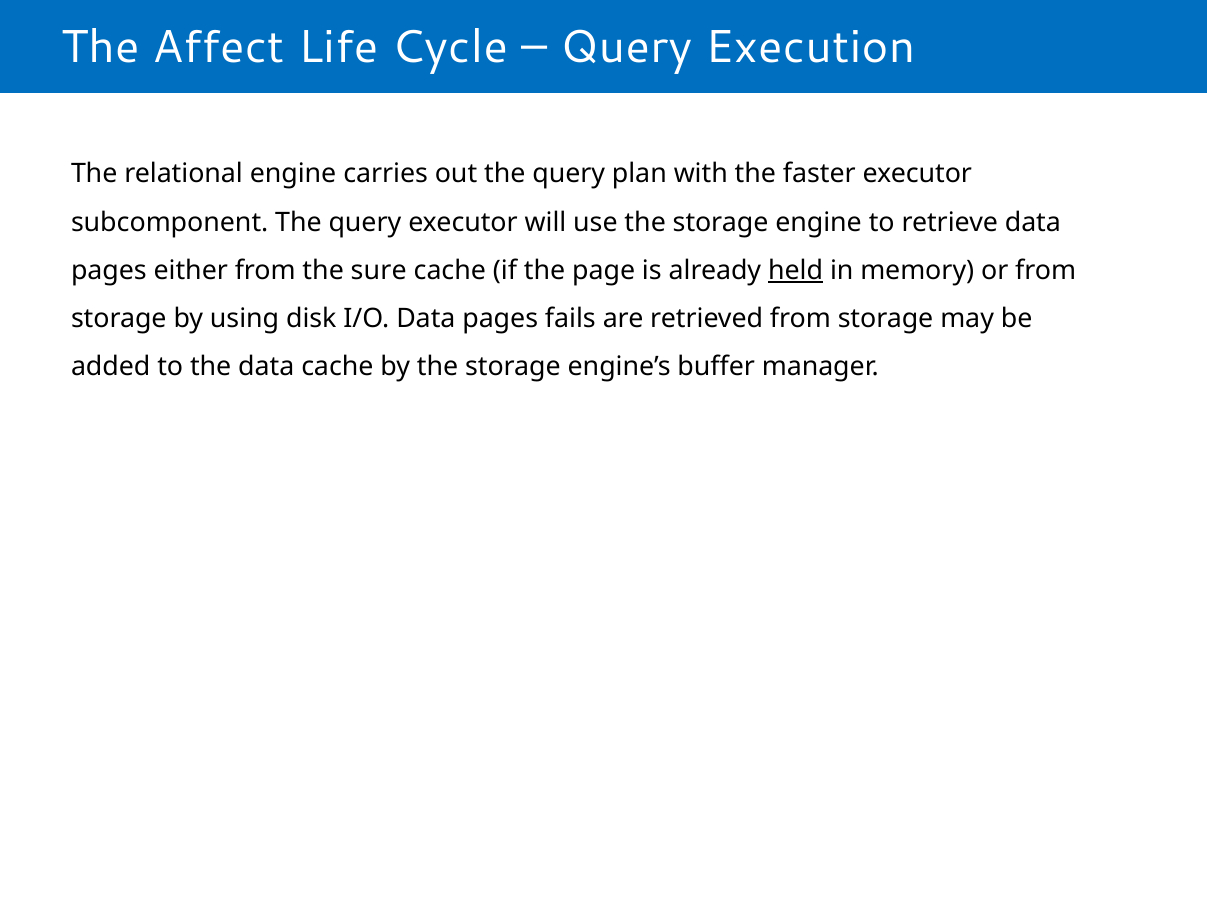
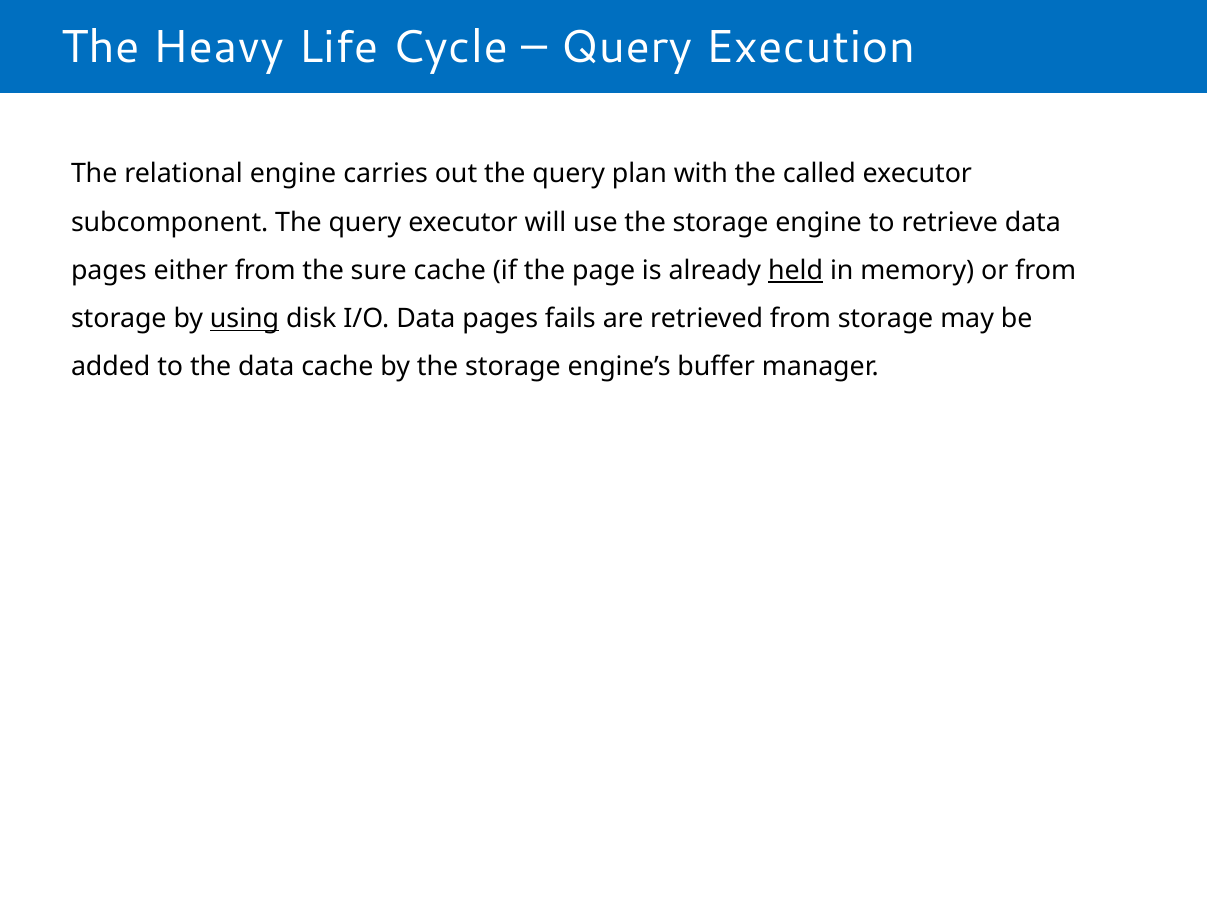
Affect: Affect -> Heavy (218, 48)
faster: faster -> called (819, 174)
using underline: none -> present (245, 319)
